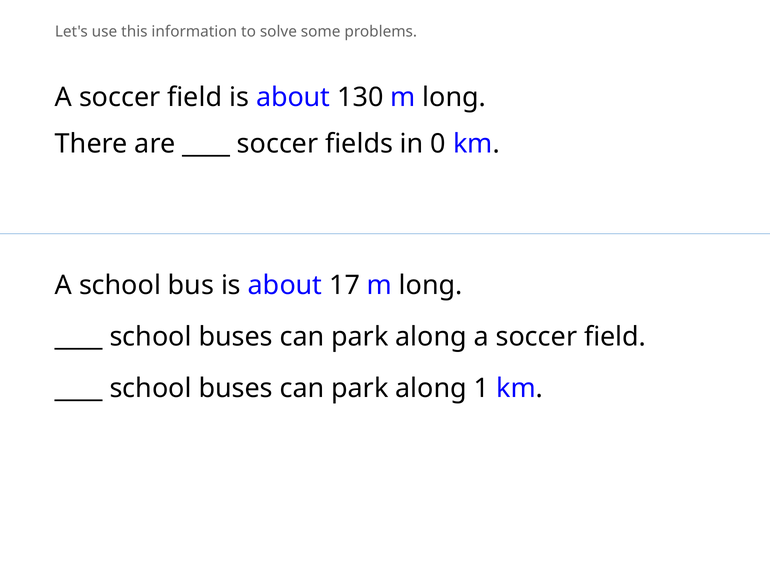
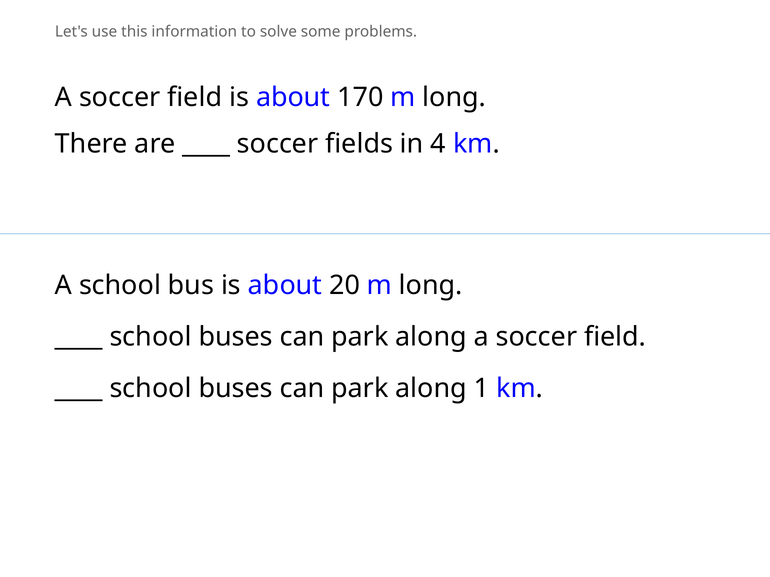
130: 130 -> 170 (360, 97)
0: 0 -> 4 (438, 144)
17: 17 -> 20 (345, 286)
